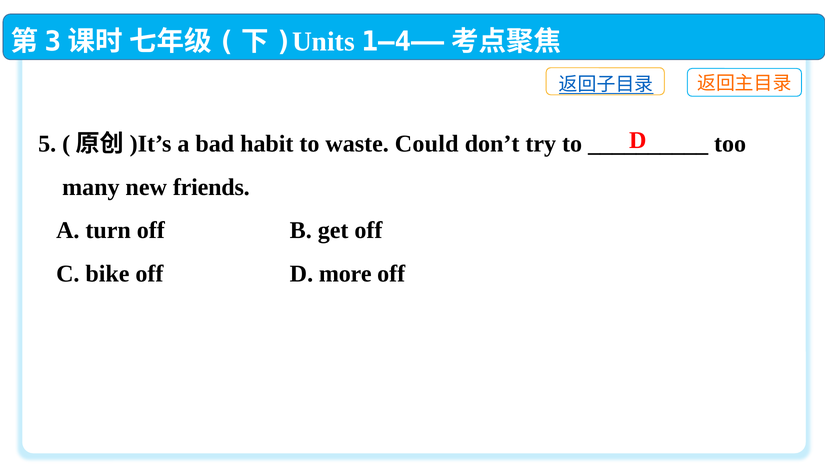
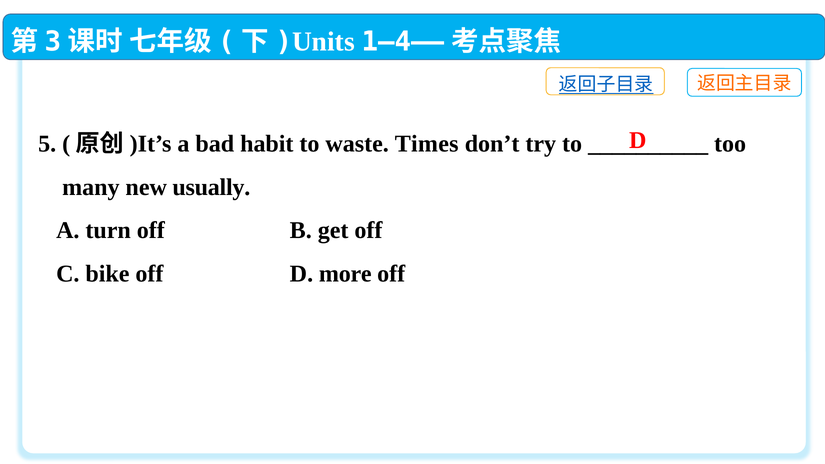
Could: Could -> Times (427, 144)
friends: friends -> usually (211, 187)
